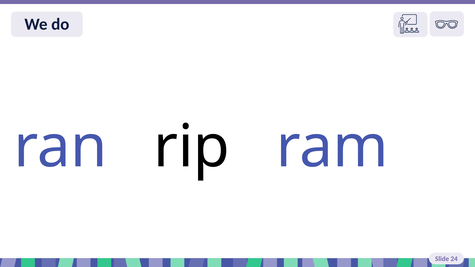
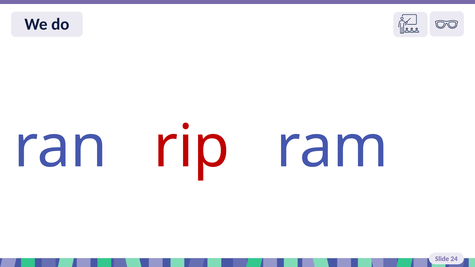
rip colour: black -> red (192, 147)
